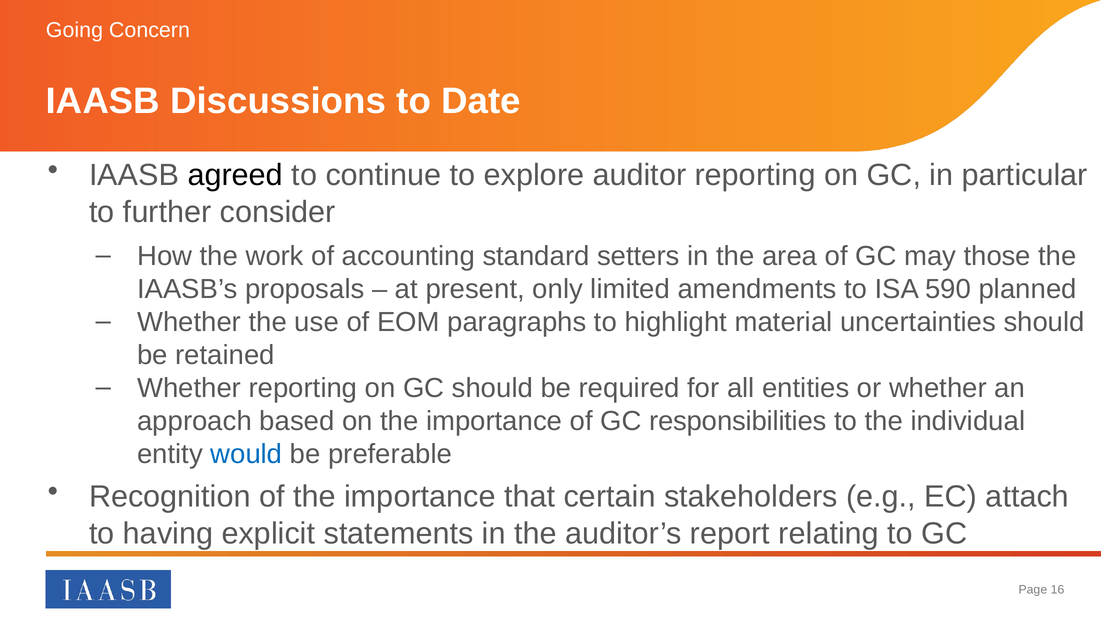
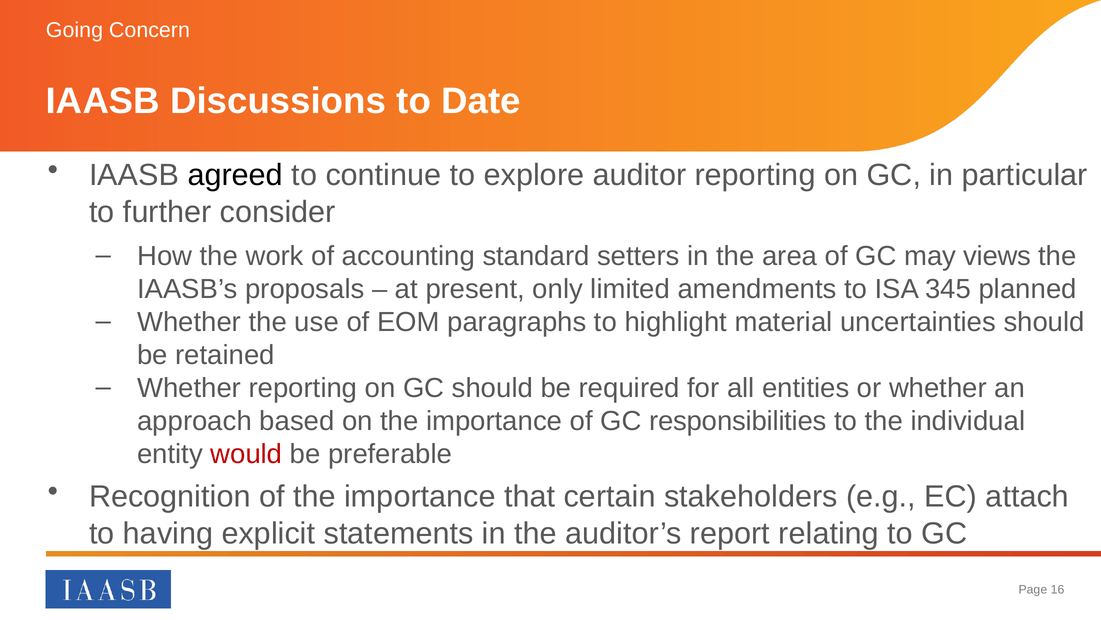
those: those -> views (997, 256)
590: 590 -> 345 (948, 289)
would colour: blue -> red (246, 454)
